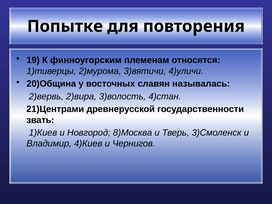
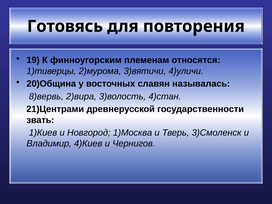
Попытке: Попытке -> Готовясь (65, 26)
2)вервь: 2)вервь -> 8)вервь (46, 96)
8)Москва: 8)Москва -> 1)Москва (133, 133)
